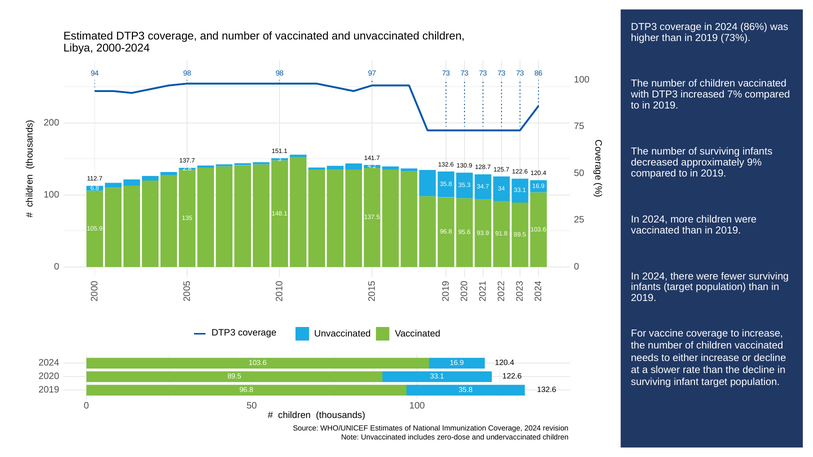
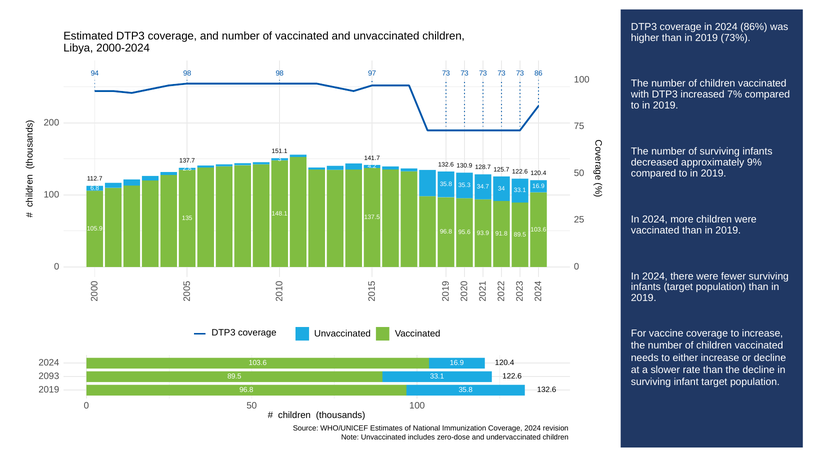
2020: 2020 -> 2093 (49, 377)
